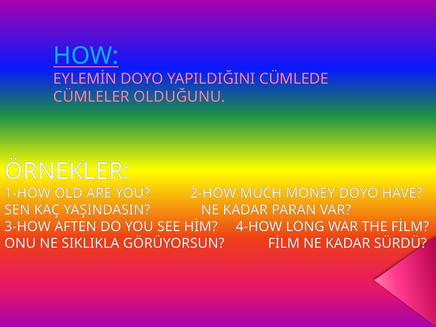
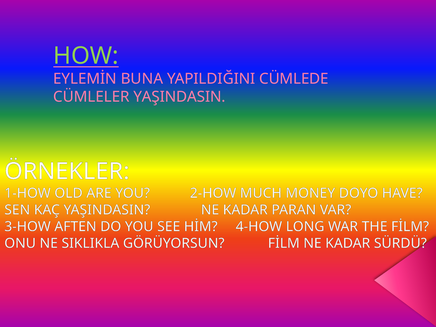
HOW colour: light blue -> light green (86, 56)
EYLEMİN DOYO: DOYO -> BUNA (142, 79)
CÜMLELER OLDUĞUNU: OLDUĞUNU -> YAŞINDASIN (180, 97)
